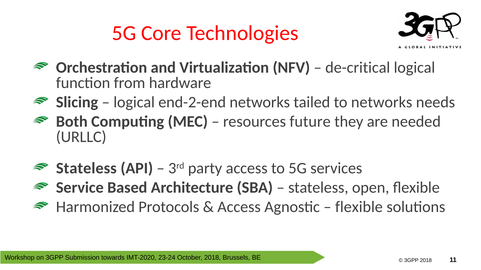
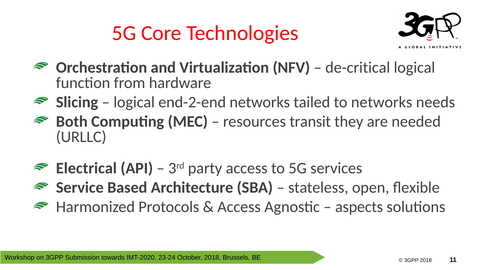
future: future -> transit (310, 122)
Stateless: Stateless -> Electrical (86, 169)
flexible: flexible -> aspects (359, 207)
